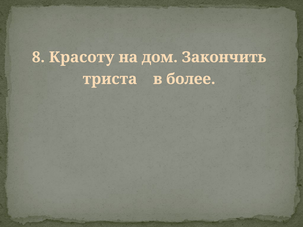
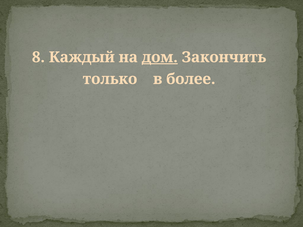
Красоту: Красоту -> Каждый (82, 57)
дом underline: none -> present (160, 57)
триста: триста -> только (110, 79)
